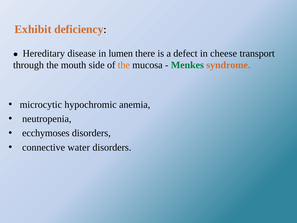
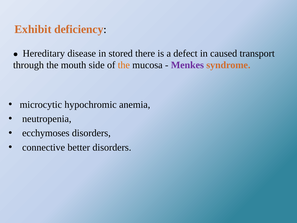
lumen: lumen -> stored (121, 53)
cheese: cheese -> caused (224, 53)
Menkes colour: green -> purple (187, 65)
water: water -> better (79, 147)
